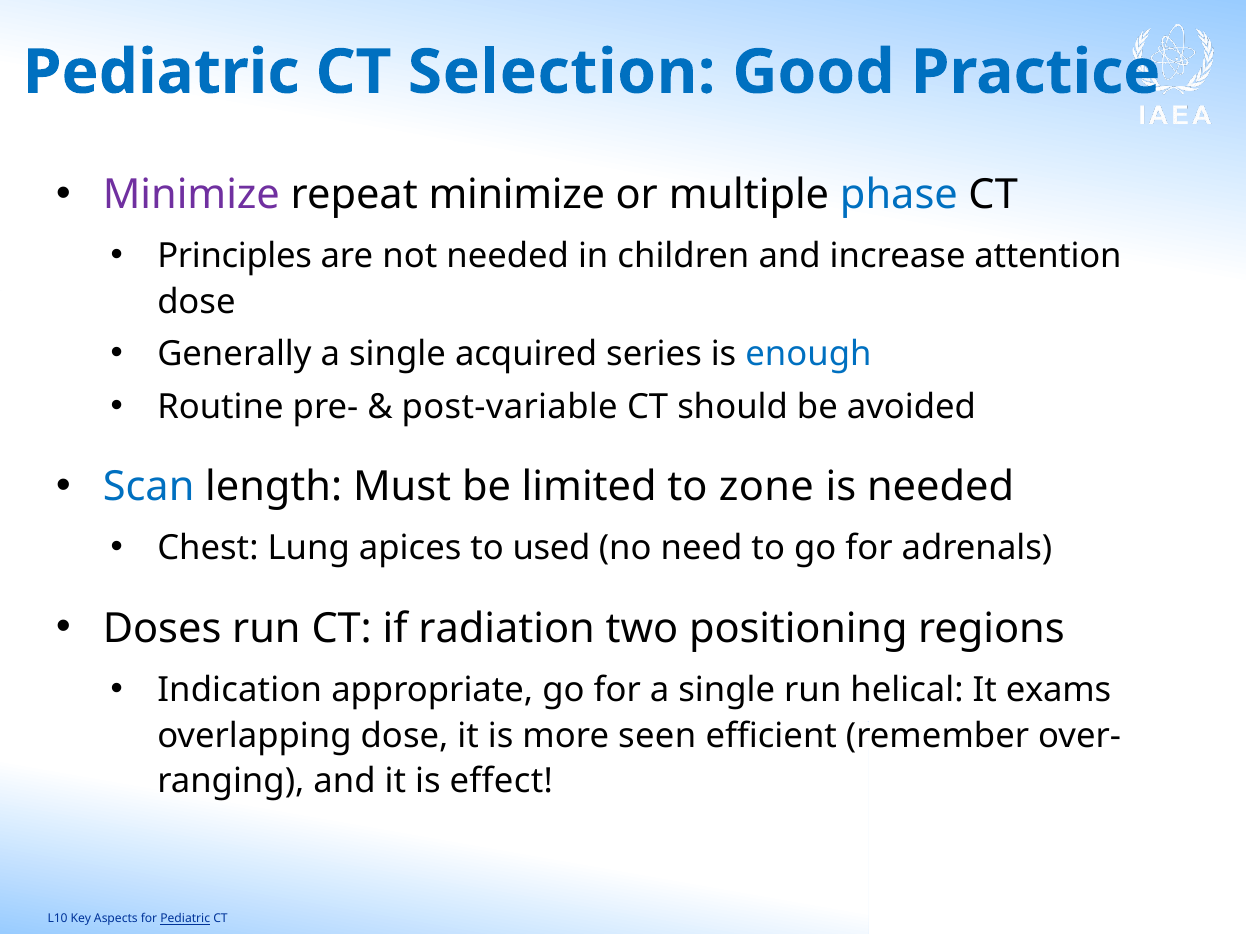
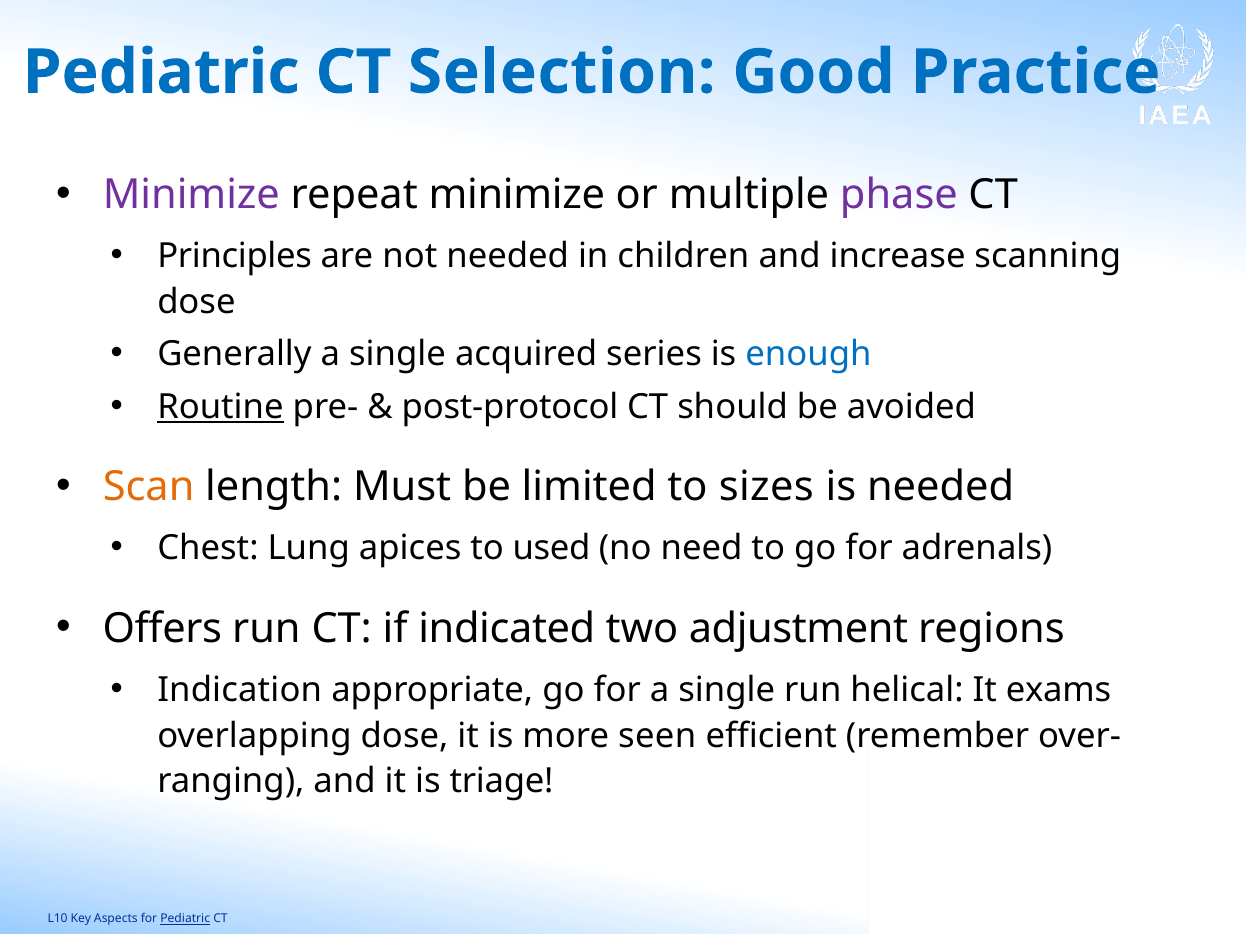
phase colour: blue -> purple (899, 195)
attention: attention -> scanning (1048, 256)
Routine underline: none -> present (220, 407)
post-variable: post-variable -> post-protocol (510, 407)
Scan colour: blue -> orange (149, 487)
zone: zone -> sizes (766, 487)
Doses: Doses -> Offers (162, 629)
radiation: radiation -> indicated (507, 629)
positioning: positioning -> adjustment (798, 629)
effect: effect -> triage (502, 782)
